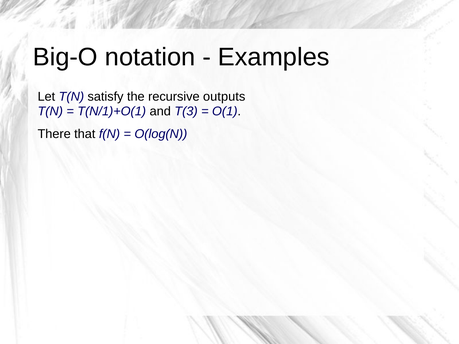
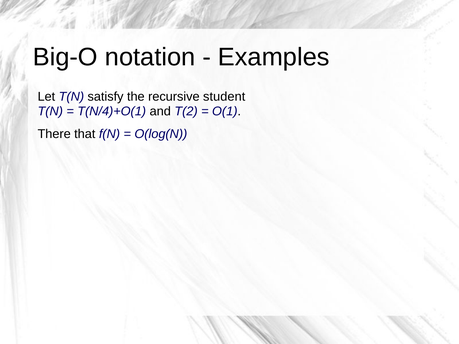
outputs: outputs -> student (224, 97)
T(N/1)+O(1: T(N/1)+O(1 -> T(N/4)+O(1 (112, 111)
T(3: T(3 -> T(2 (186, 111)
